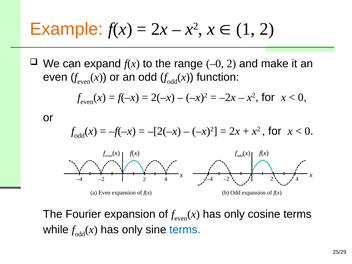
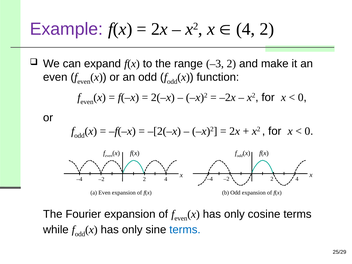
Example colour: orange -> purple (66, 29)
1: 1 -> 4 (246, 29)
–0: –0 -> –3 (215, 64)
